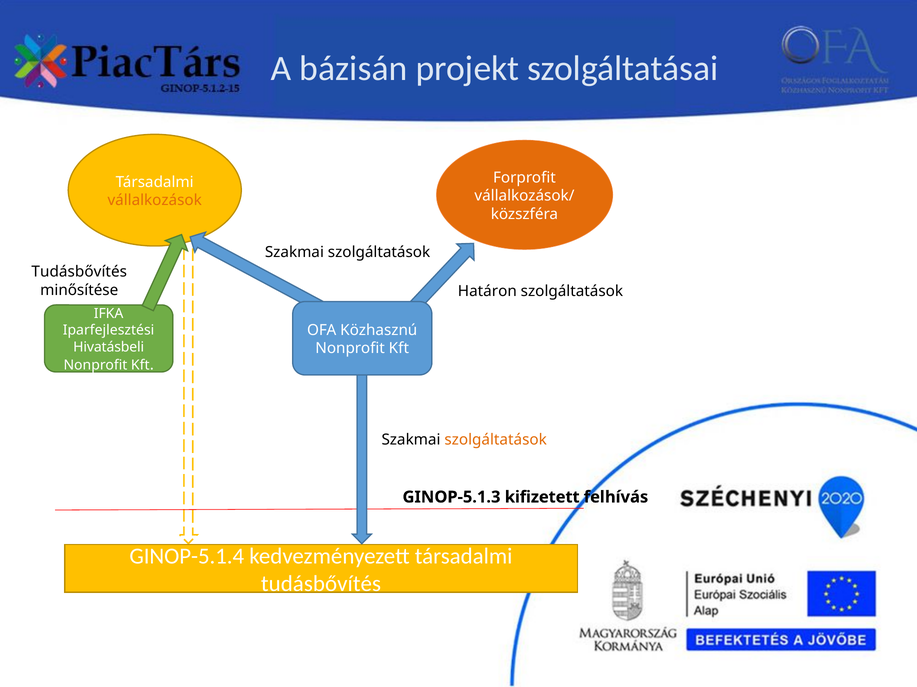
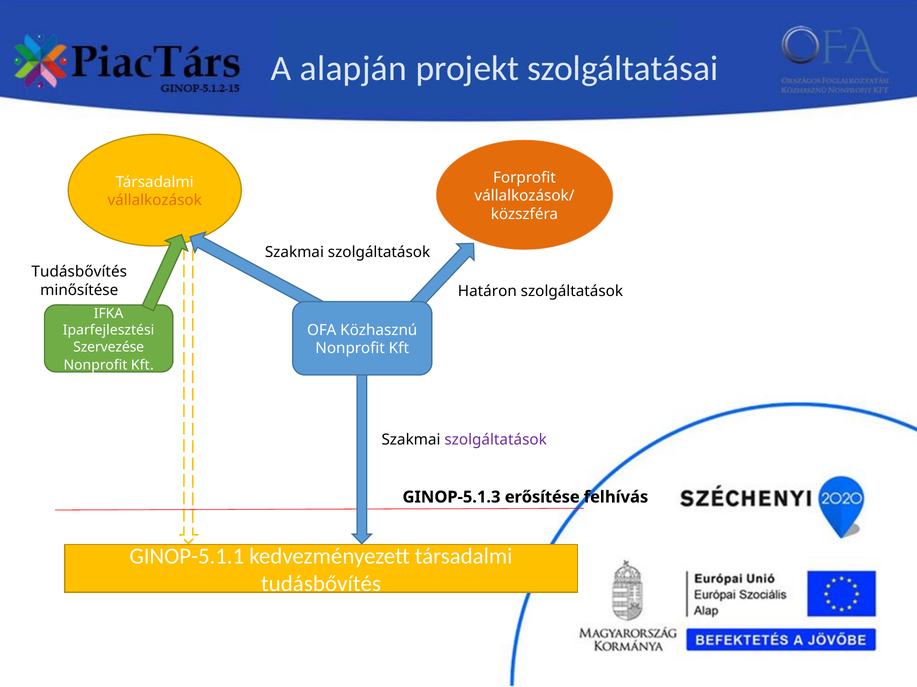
bázisán: bázisán -> alapján (353, 69)
Hivatásbeli: Hivatásbeli -> Szervezése (109, 347)
szolgáltatások colour: orange -> purple (496, 440)
kifizetett: kifizetett -> erősítése (542, 498)
GINOP-5.1.4: GINOP-5.1.4 -> GINOP-5.1.1 (187, 557)
